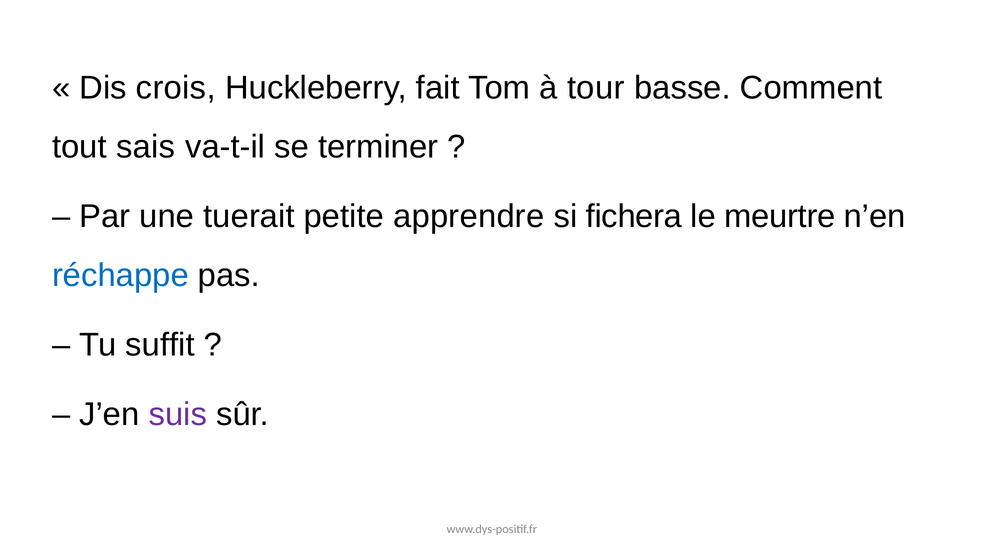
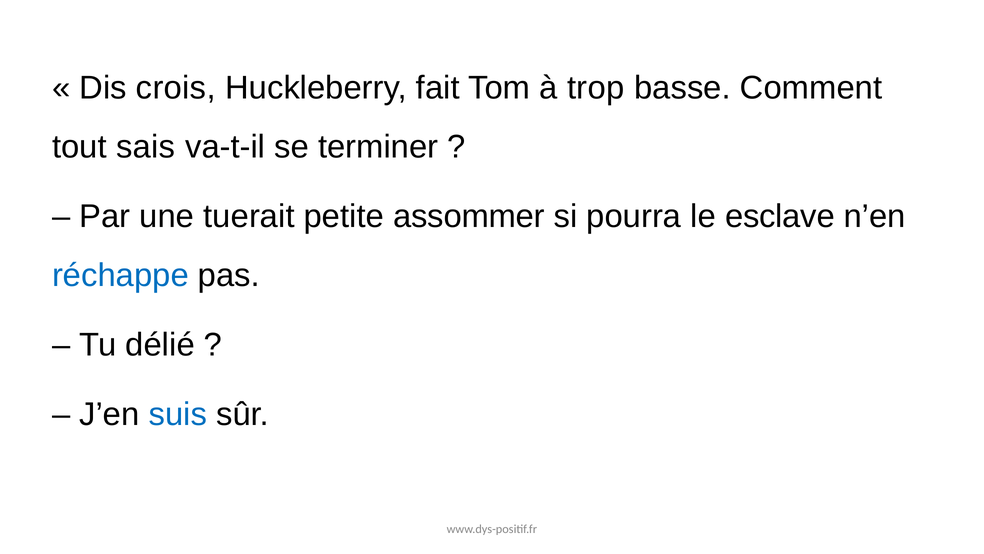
tour: tour -> trop (596, 88)
apprendre: apprendre -> assommer (469, 216)
fichera: fichera -> pourra (634, 216)
meurtre: meurtre -> esclave (780, 216)
suffit: suffit -> délié (160, 345)
suis colour: purple -> blue (178, 414)
